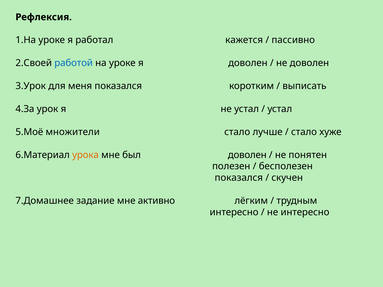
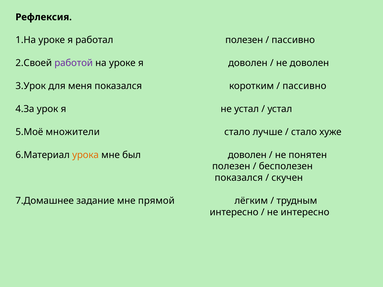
работал кажется: кажется -> полезен (244, 40)
работой colour: blue -> purple (74, 63)
выписать: выписать -> пассивно (304, 86)
активно: активно -> прямой (156, 201)
